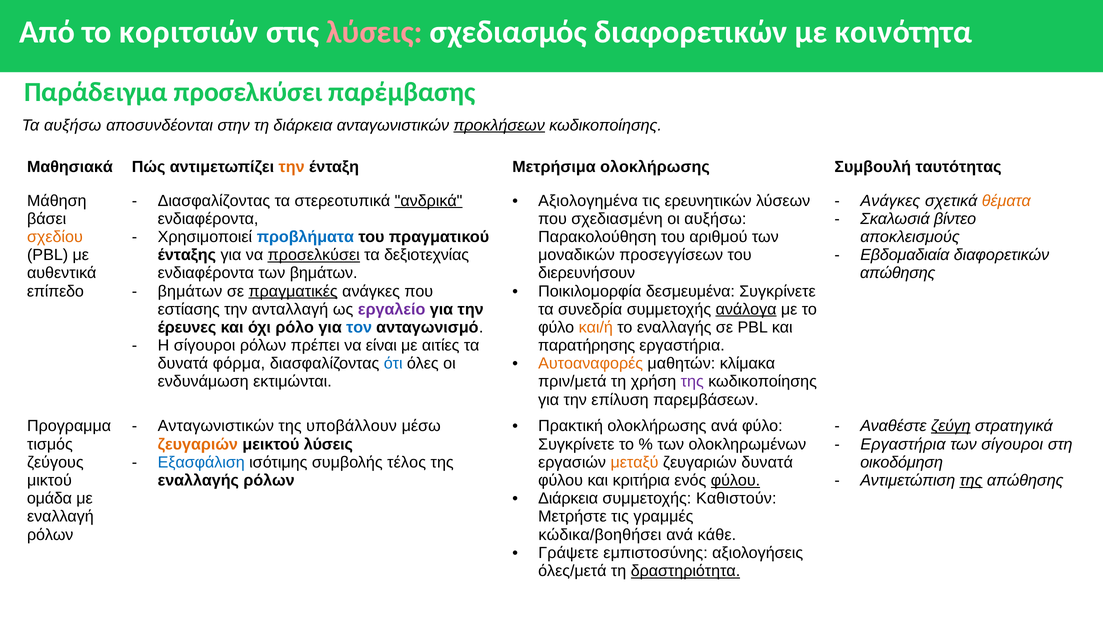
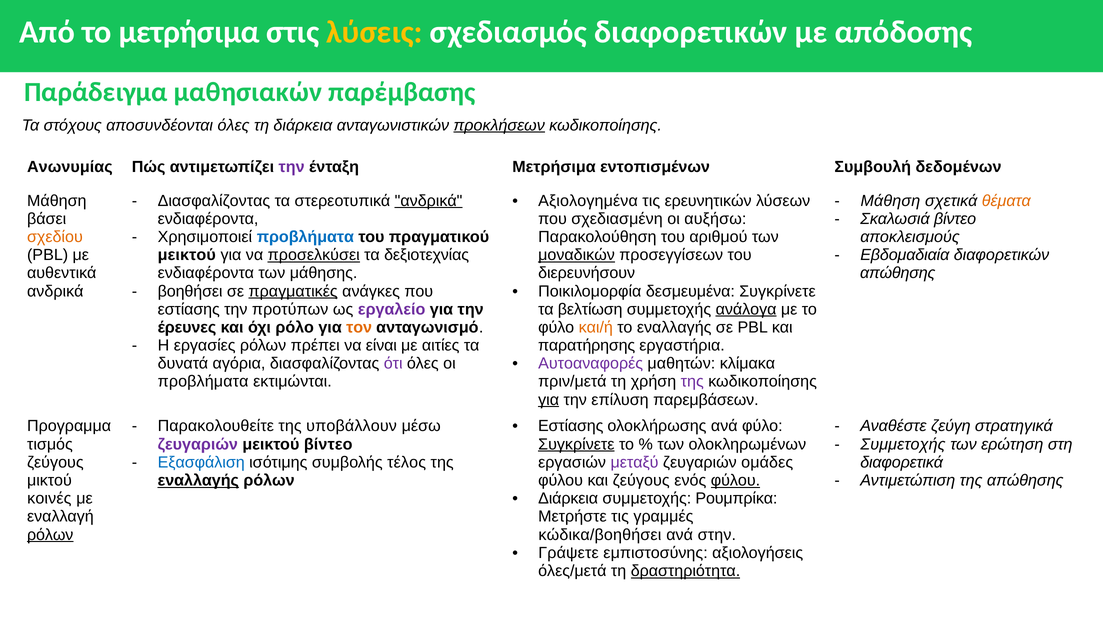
το κοριτσιών: κοριτσιών -> μετρήσιμα (189, 32)
λύσεις colour: pink -> yellow (374, 32)
κοινότητα: κοινότητα -> απόδοσης (904, 32)
Παράδειγμα προσελκύσει: προσελκύσει -> μαθησιακών (248, 92)
Τα αυξήσω: αυξήσω -> στόχους (73, 125)
αποσυνδέονται στην: στην -> όλες (234, 125)
Μαθησιακά: Μαθησιακά -> Ανωνυμίας (70, 167)
την colour: orange -> purple (292, 167)
Μετρήσιμα ολοκλήρωσης: ολοκλήρωσης -> εντοπισμένων (655, 167)
ταυτότητας: ταυτότητας -> δεδομένων (959, 167)
Ανάγκες: Ανάγκες -> Μάθηση (890, 201)
ένταξης: ένταξης -> μεικτού (187, 255)
μοναδικών underline: none -> present (577, 255)
των βημάτων: βημάτων -> μάθησης (324, 273)
επίπεδο: επίπεδο -> ανδρικά (55, 291)
βημάτων: βημάτων -> βοηθήσει (190, 291)
ανταλλαγή: ανταλλαγή -> προτύπων (290, 309)
συνεδρία: συνεδρία -> βελτίωση (590, 309)
τον colour: blue -> orange (359, 327)
Η σίγουροι: σίγουροι -> εργασίες (205, 345)
φόρμα: φόρμα -> αγόρια (239, 363)
ότι colour: blue -> purple (393, 363)
Αυτοαναφορές colour: orange -> purple (591, 363)
ενδυνάμωση: ενδυνάμωση -> προβλήματα (203, 381)
για underline: none -> present (549, 399)
Ανταγωνιστικών: Ανταγωνιστικών -> Παρακολουθείτε (216, 426)
Πρακτική: Πρακτική -> Εστίασης (571, 426)
ζεύγη underline: present -> none (951, 426)
ζευγαριών colour: orange -> purple (198, 444)
μεικτού λύσεις: λύσεις -> βίντεο (328, 444)
Συγκρίνετε underline: none -> present (576, 444)
Εργαστήρια: Εργαστήρια -> Συμμετοχής (903, 444)
των σίγουροι: σίγουροι -> ερώτηση (1012, 444)
μεταξύ colour: orange -> purple (635, 462)
ζευγαριών δυνατά: δυνατά -> ομάδες (767, 462)
οικοδόμηση: οικοδόμηση -> διαφορετικά (902, 462)
εναλλαγής underline: none -> present (198, 480)
και κριτήρια: κριτήρια -> ζεύγους (641, 480)
της underline: present -> none (971, 480)
ομάδα: ομάδα -> κοινές (49, 498)
Καθιστούν: Καθιστούν -> Ρουμπρίκα (736, 498)
ρόλων underline: none -> present (50, 534)
κάθε: κάθε -> στην (717, 534)
